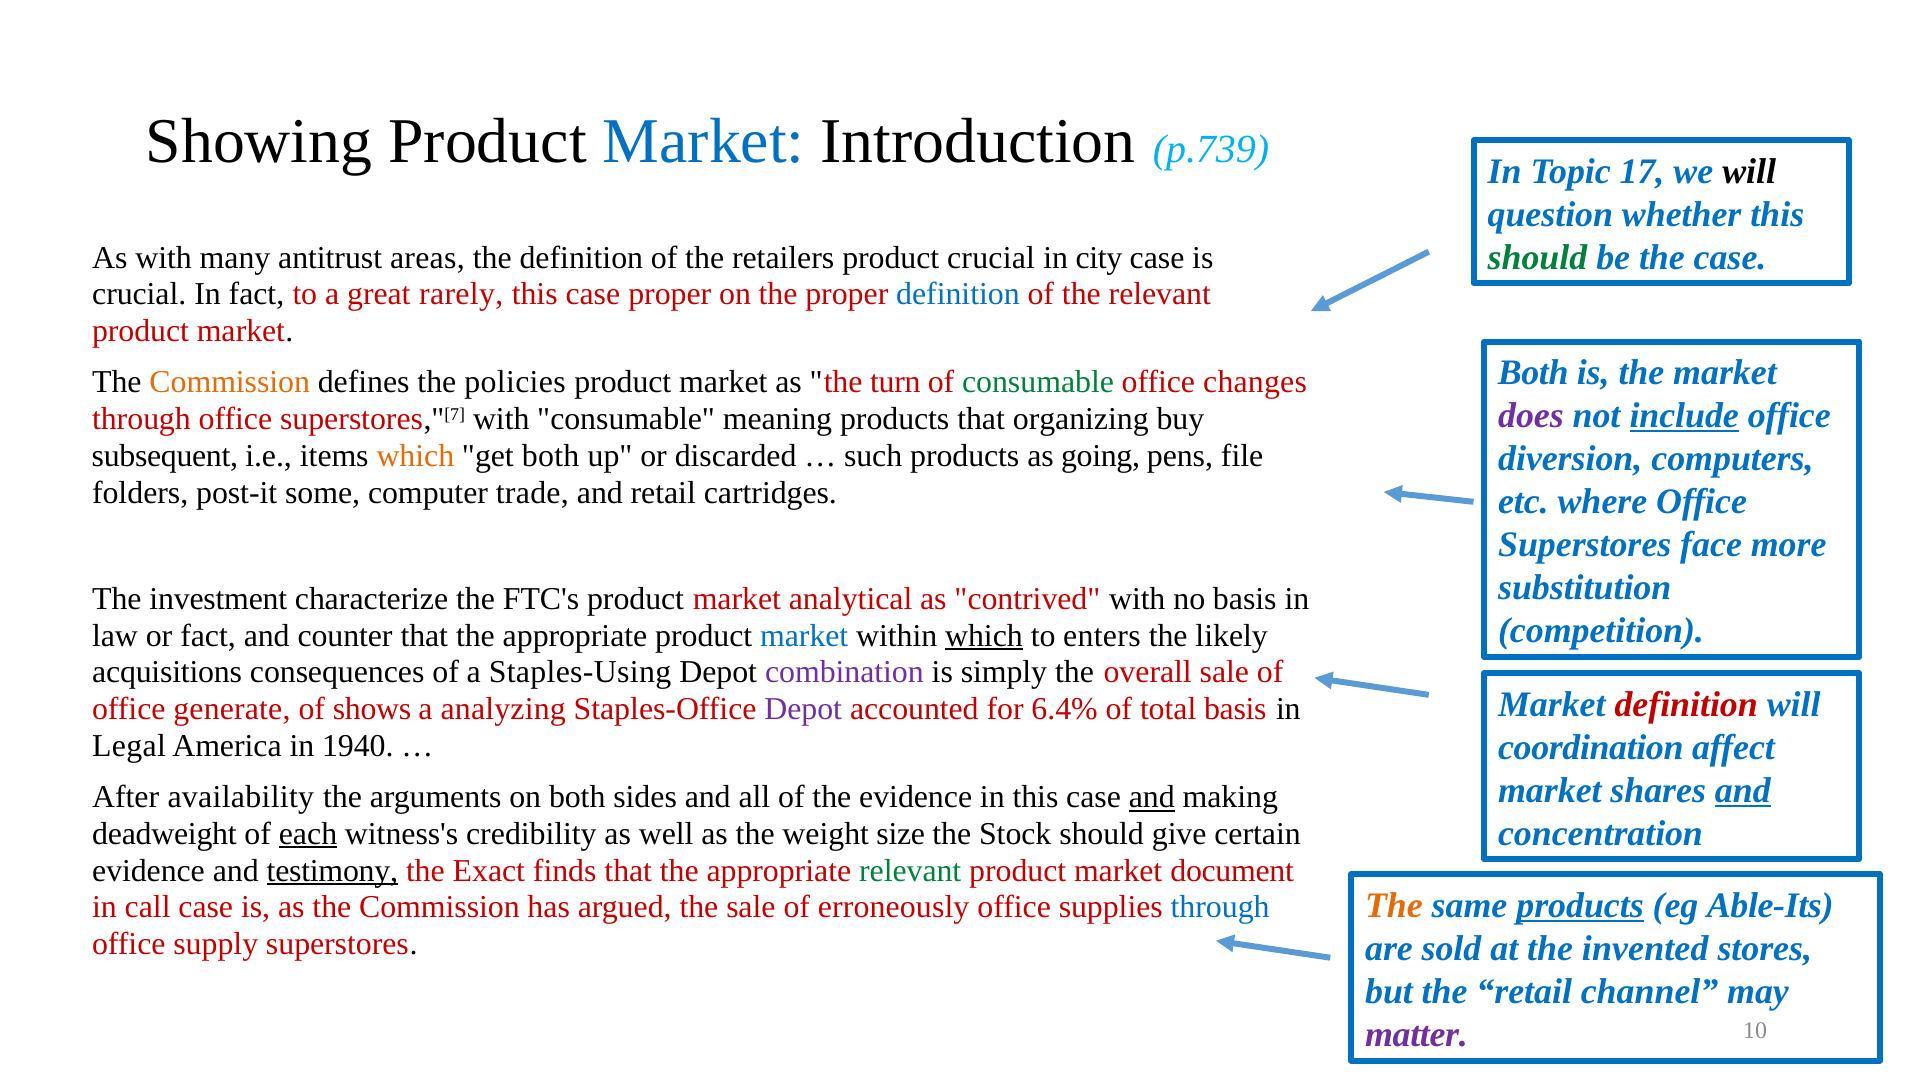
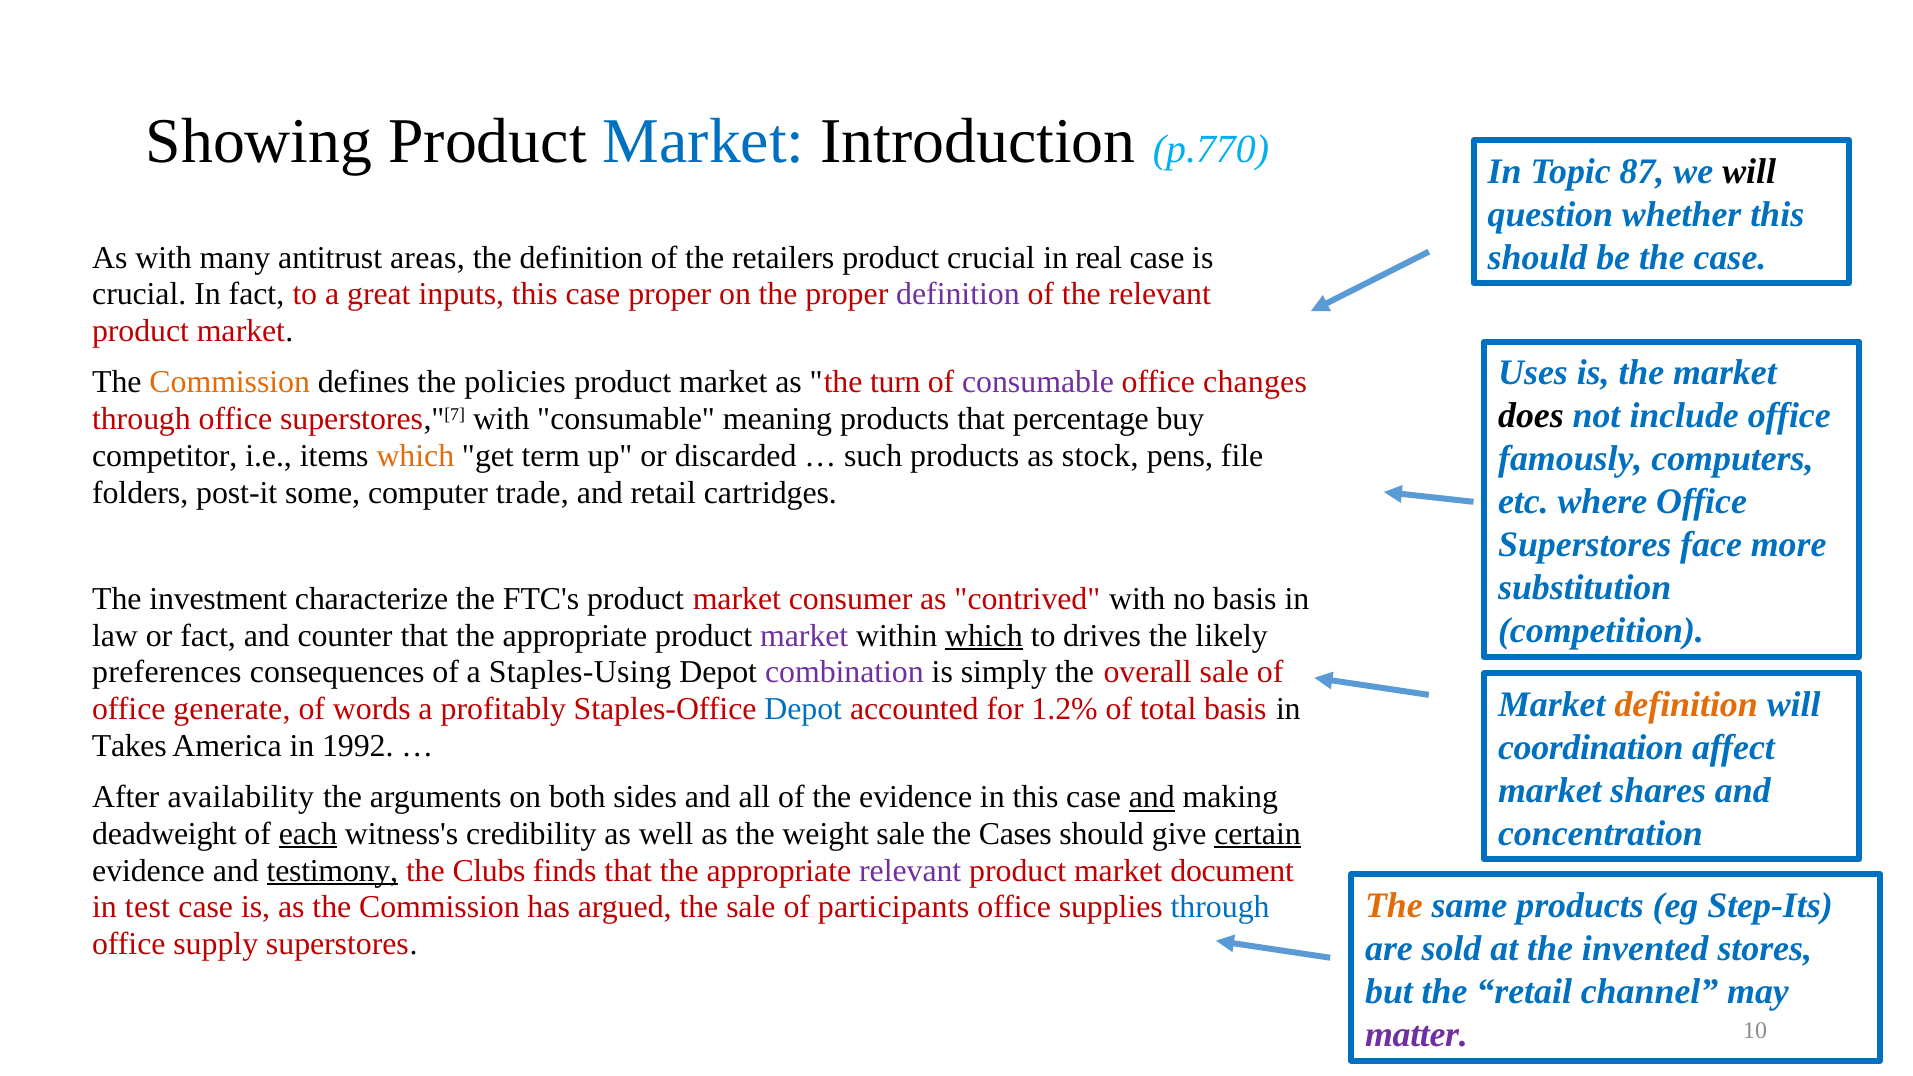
p.739: p.739 -> p.770 (1211, 150)
17: 17 -> 87 (1642, 171)
should colour: green -> blue (1537, 257)
city: city -> real (1099, 258)
rarely: rarely -> inputs (461, 294)
definition colour: blue -> purple (958, 294)
Both: Both -> Uses (1533, 373)
consumable colour: green -> purple (1038, 382)
does colour: purple -> black (1531, 416)
include underline: present -> none (1684, 416)
organizing: organizing -> percentage (1081, 419)
subsequent: subsequent -> competitor (165, 456)
get both: both -> term (551, 456)
going: going -> stock (1100, 456)
diversion: diversion -> famously (1570, 459)
analytical: analytical -> consumer (851, 599)
market colour: blue -> purple (804, 636)
enters: enters -> drives (1102, 636)
acquisitions: acquisitions -> preferences (167, 672)
definition colour: red -> orange (1686, 704)
shows: shows -> words (372, 709)
analyzing: analyzing -> profitably (503, 709)
Depot colour: purple -> blue (803, 709)
6.4%: 6.4% -> 1.2% (1065, 709)
Legal: Legal -> Takes (129, 746)
1940: 1940 -> 1992 (358, 746)
and underline: present -> none (1743, 790)
weight size: size -> sale (901, 834)
Stock: Stock -> Cases (1015, 834)
certain underline: none -> present (1258, 834)
Exact: Exact -> Clubs (489, 871)
relevant colour: green -> purple (910, 871)
products underline: present -> none (1580, 905)
Able-Its: Able-Its -> Step-Its (1770, 905)
call: call -> test (147, 907)
erroneously: erroneously -> participants (894, 907)
